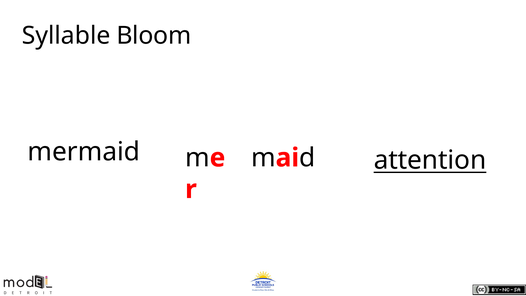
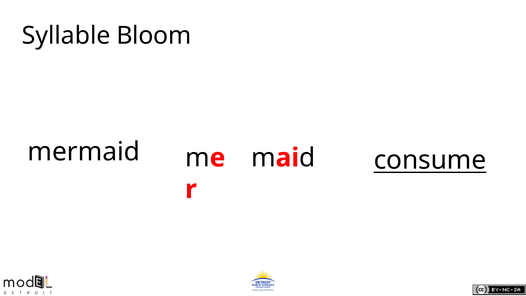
attention: attention -> consume (430, 160)
